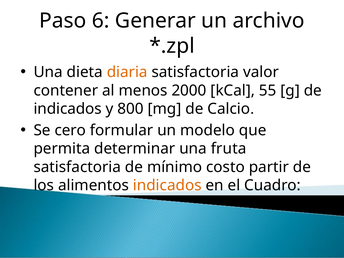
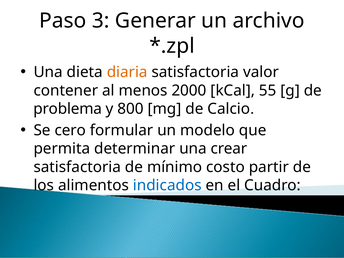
6: 6 -> 3 (101, 21)
indicados: indicados -> problema (68, 109)
fruta: fruta -> crear (229, 149)
indicados colour: orange -> blue (167, 185)
